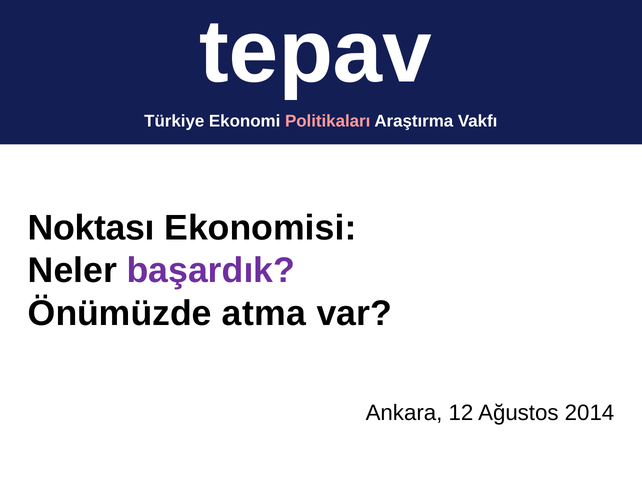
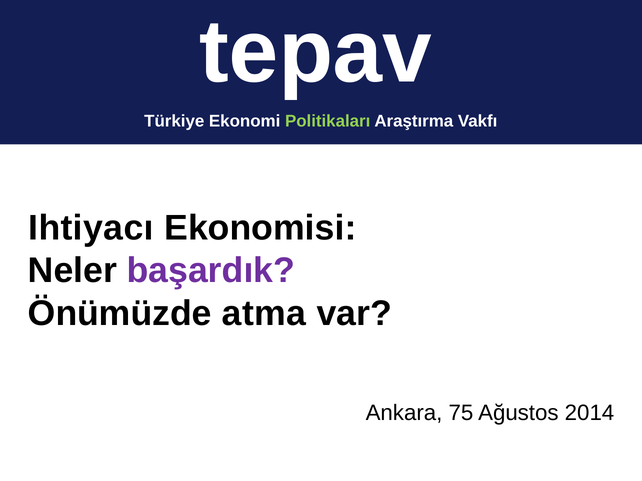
Politikaları colour: pink -> light green (328, 121)
Noktası: Noktası -> Ihtiyacı (91, 228)
12: 12 -> 75 (461, 413)
